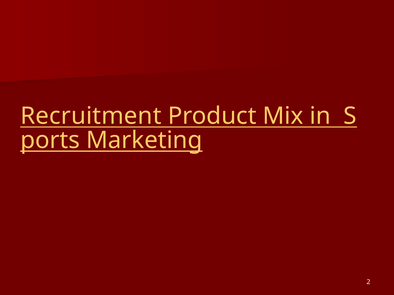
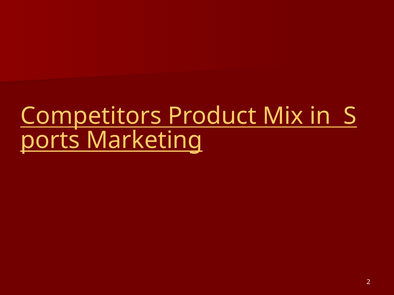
Recruitment: Recruitment -> Competitors (91, 116)
